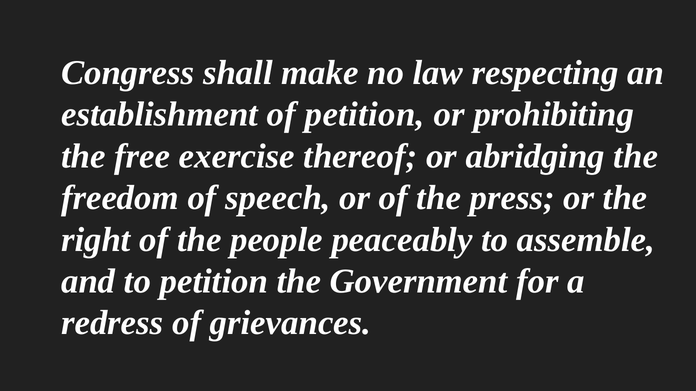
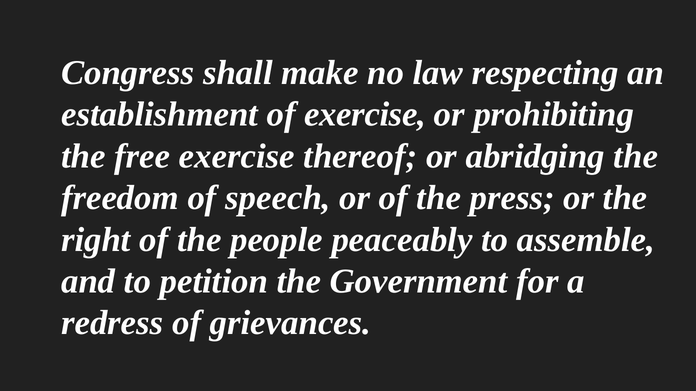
of petition: petition -> exercise (365, 115)
